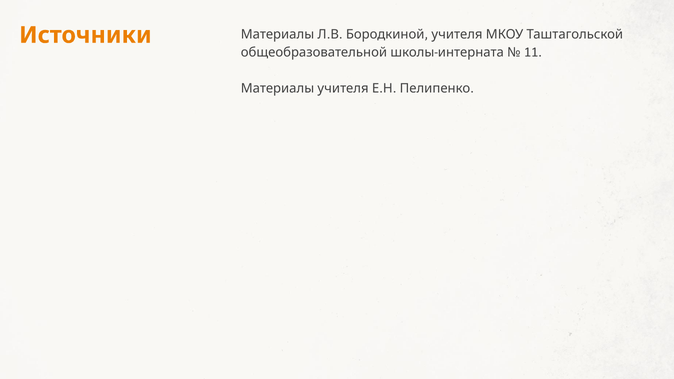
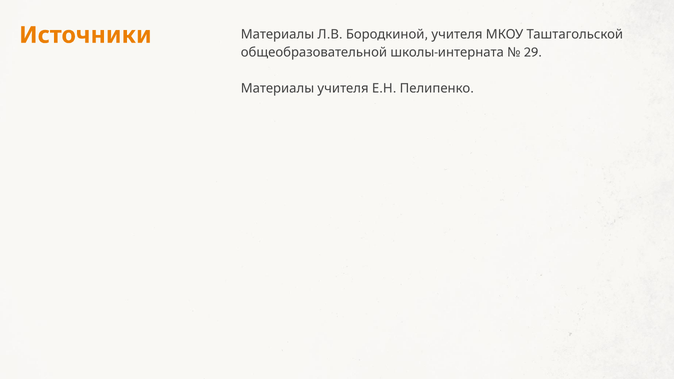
11: 11 -> 29 (533, 52)
